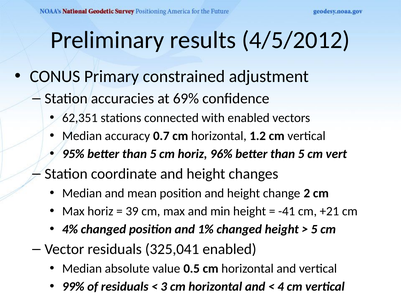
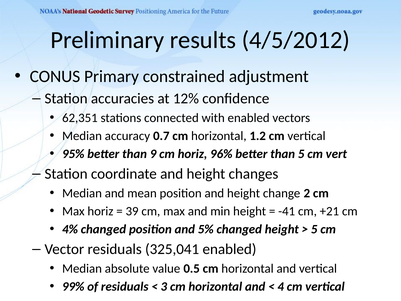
69%: 69% -> 12% (186, 99)
95% better than 5: 5 -> 9 (153, 154)
1%: 1% -> 5% (206, 229)
